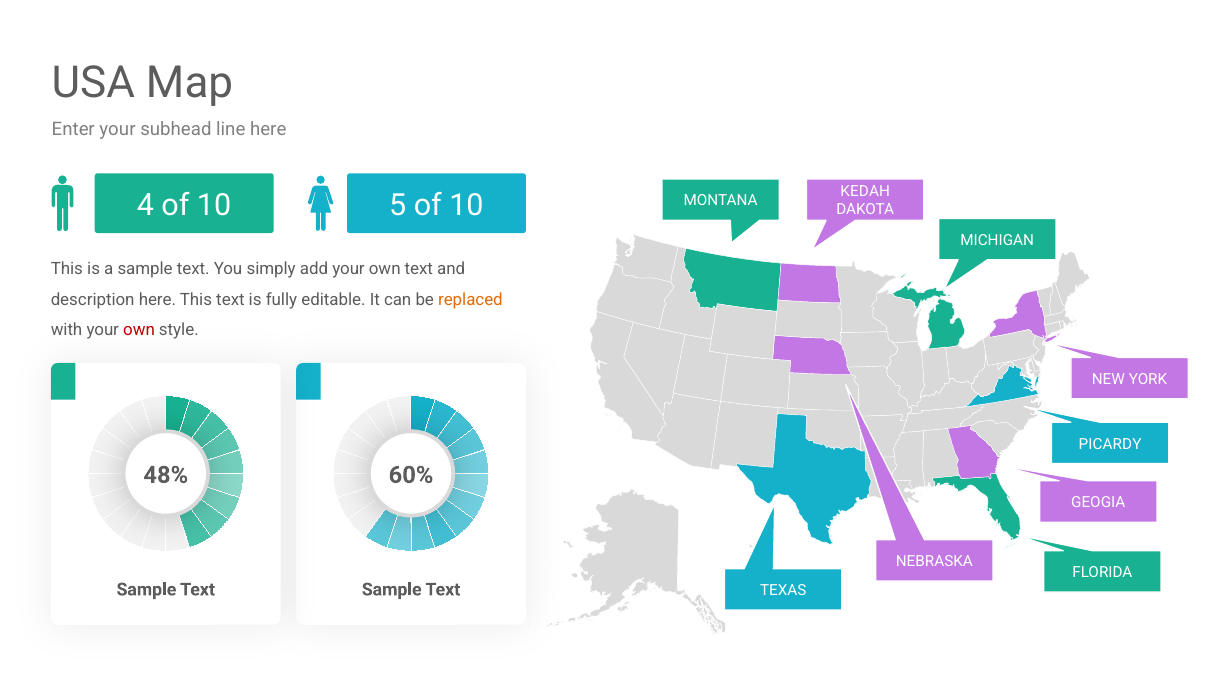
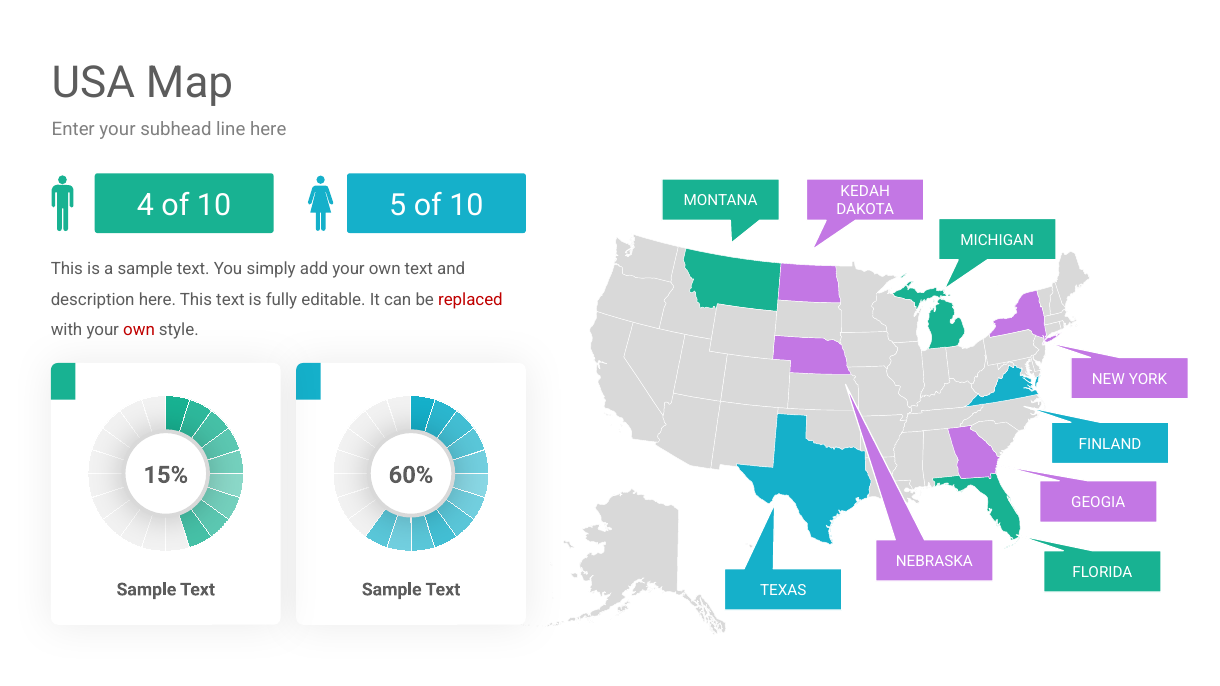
replaced colour: orange -> red (470, 300)
PICARDY: PICARDY -> FINLAND (1110, 444)
48%: 48% -> 15% (166, 475)
